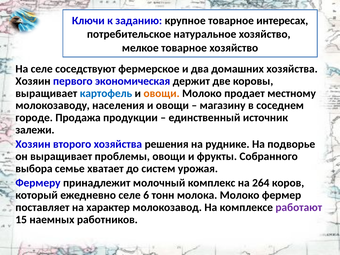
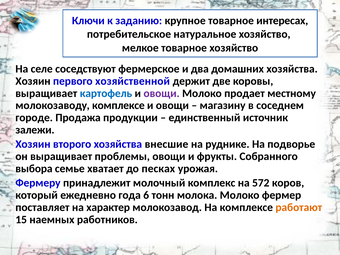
экономическая: экономическая -> хозяйственной (133, 81)
овощи colour: orange -> purple (162, 93)
молокозаводу населения: населения -> комплексе (118, 106)
решения: решения -> внесшие (166, 144)
систем: систем -> песках (158, 169)
264: 264 -> 572 (261, 183)
ежедневно селе: селе -> года (130, 195)
работают colour: purple -> orange (299, 207)
